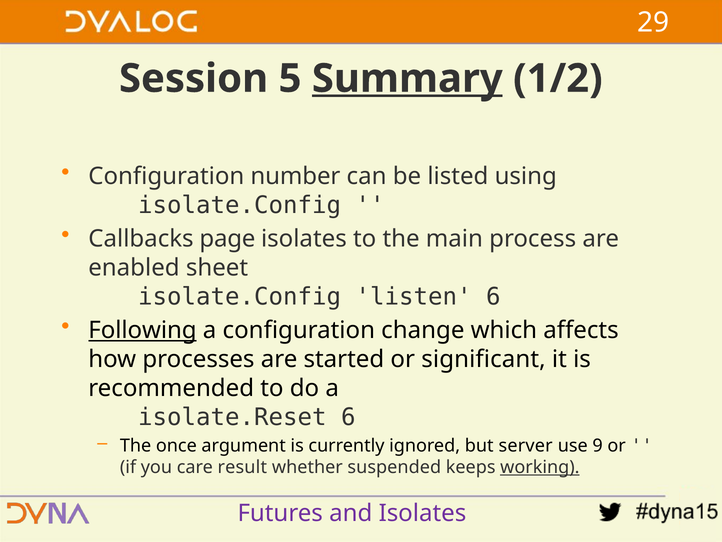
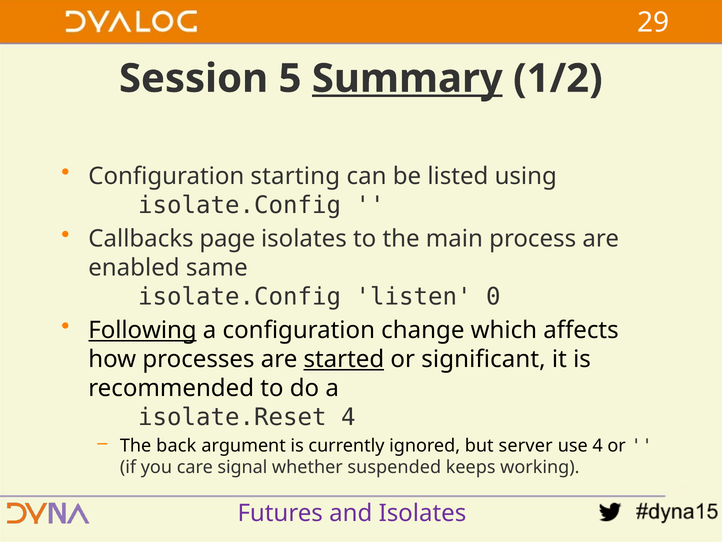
number: number -> starting (295, 176)
sheet: sheet -> same (217, 268)
listen 6: 6 -> 0 (493, 296)
started underline: none -> present (344, 359)
isolate.Reset 6: 6 -> 4 (348, 417)
once: once -> back (176, 445)
use 9: 9 -> 4 (598, 445)
result: result -> signal (242, 467)
working underline: present -> none (540, 467)
